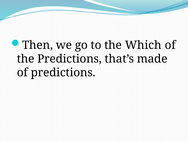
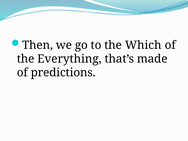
the Predictions: Predictions -> Everything (69, 59)
